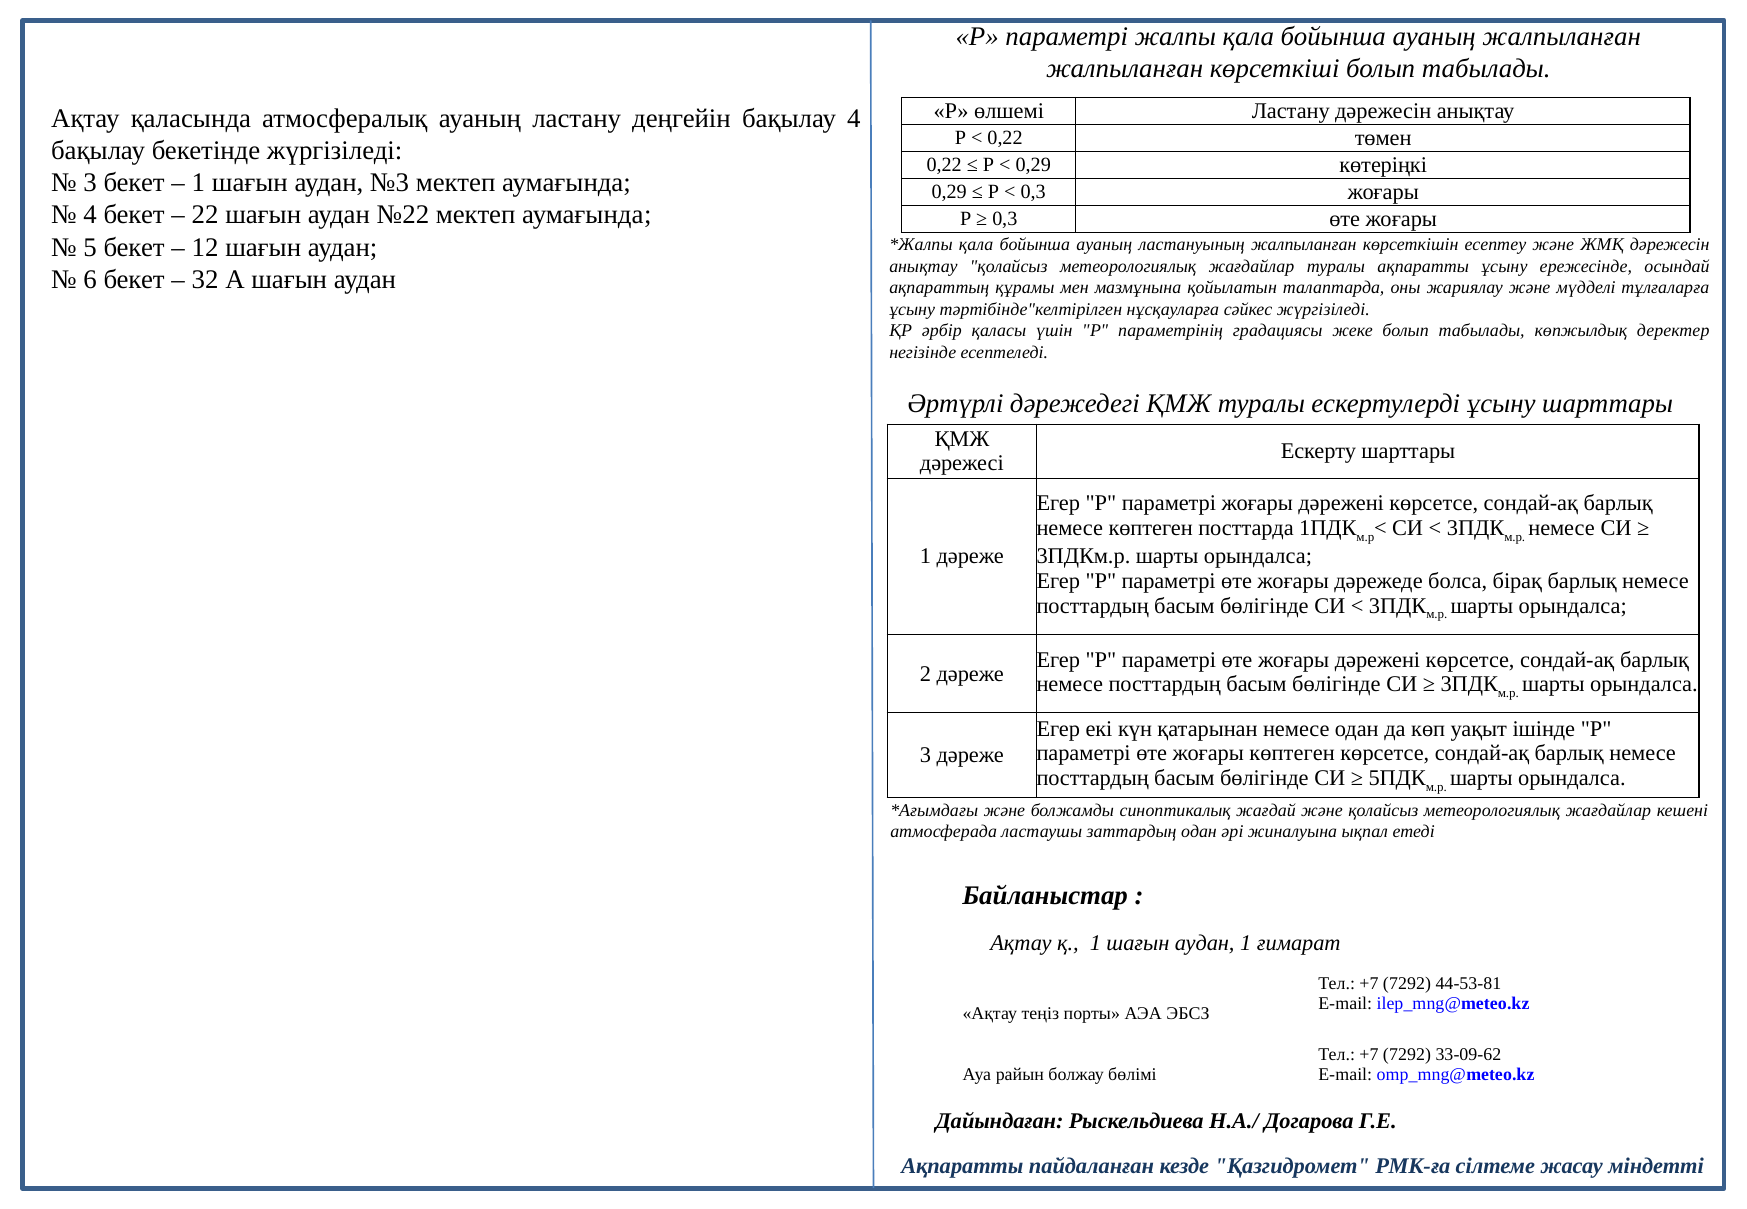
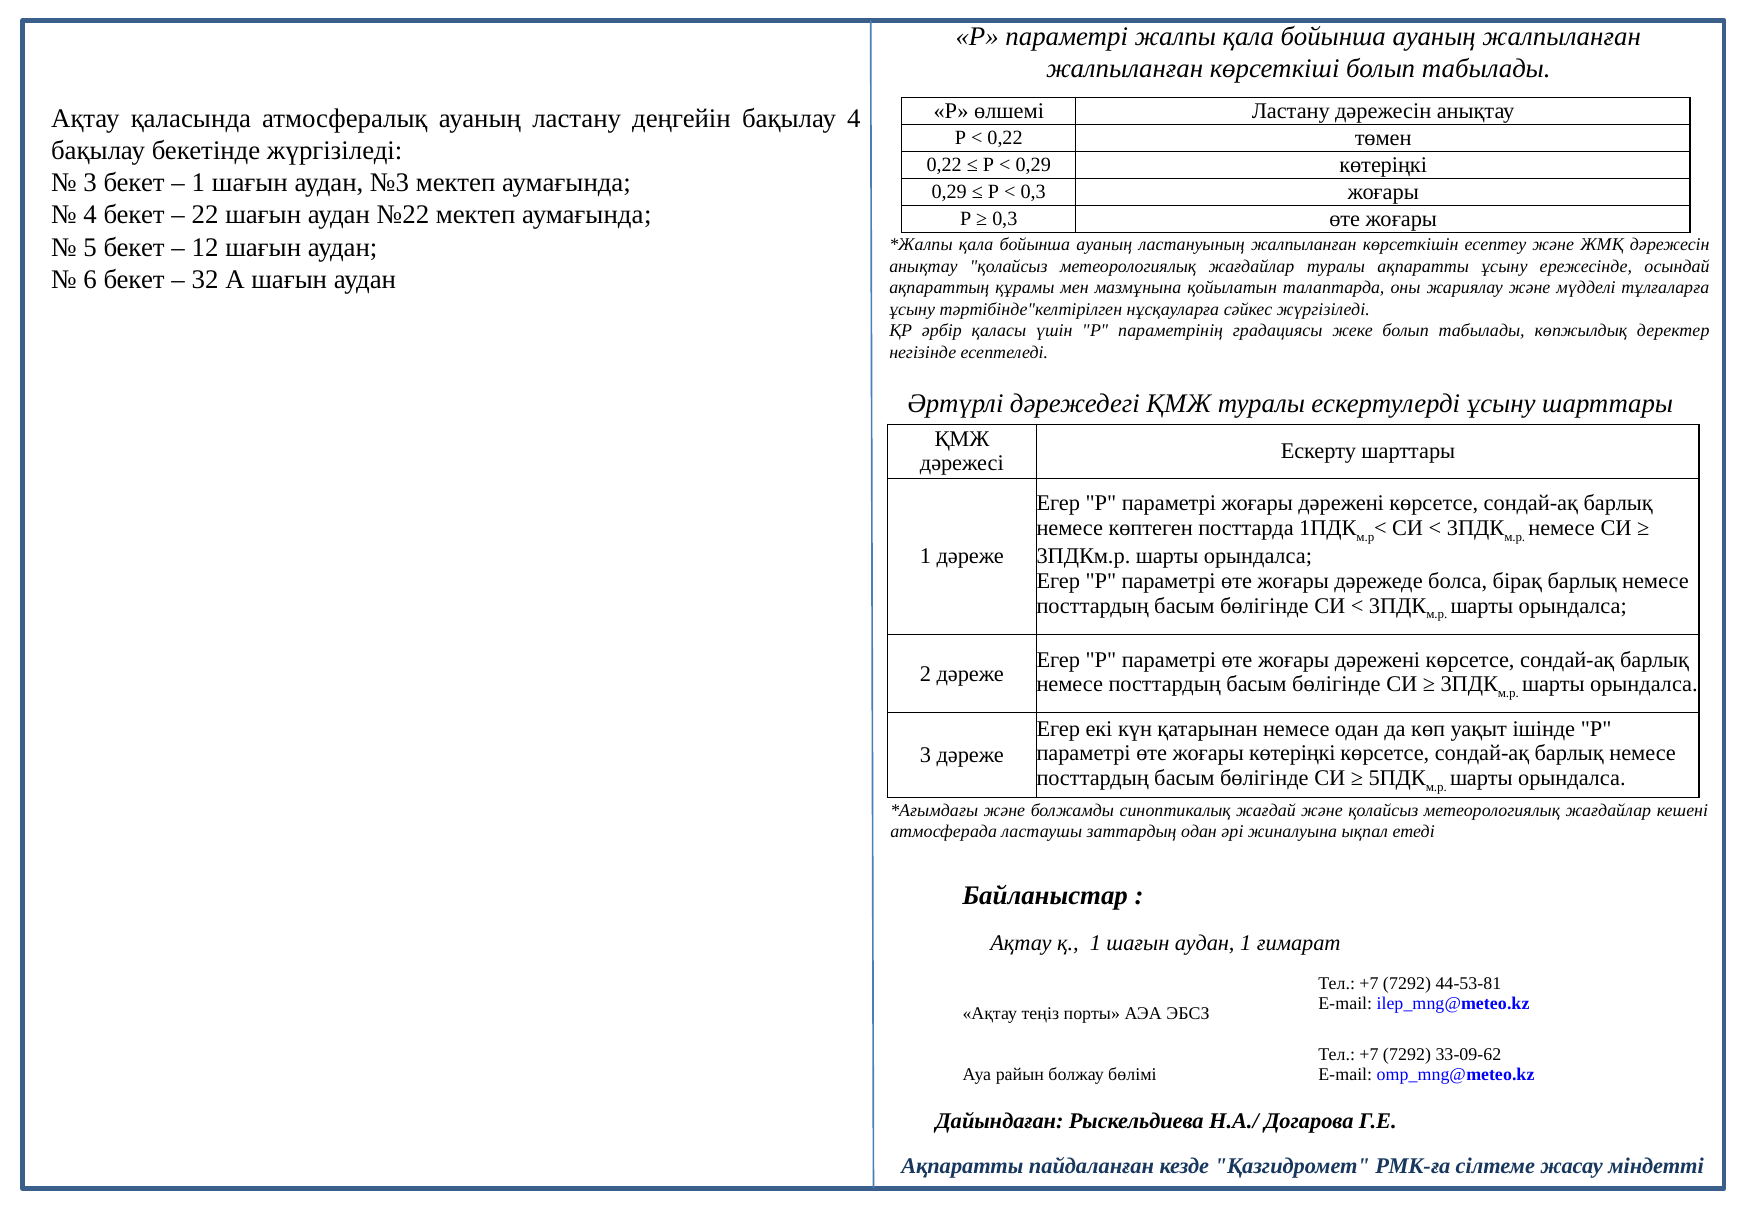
жоғары көптеген: көптеген -> көтеріңкі (1292, 754)
